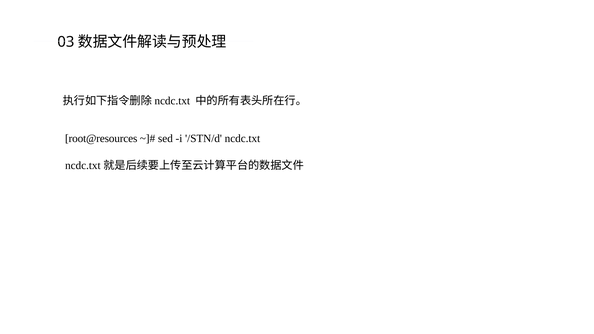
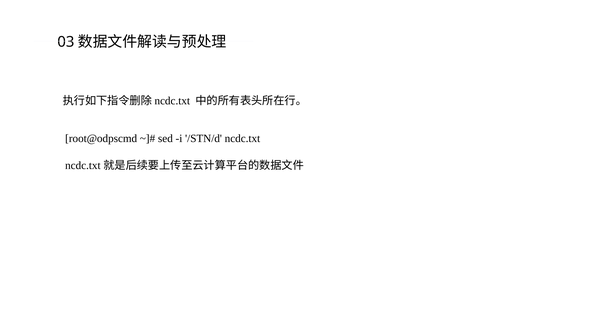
root@resources: root@resources -> root@odpscmd (101, 139)
